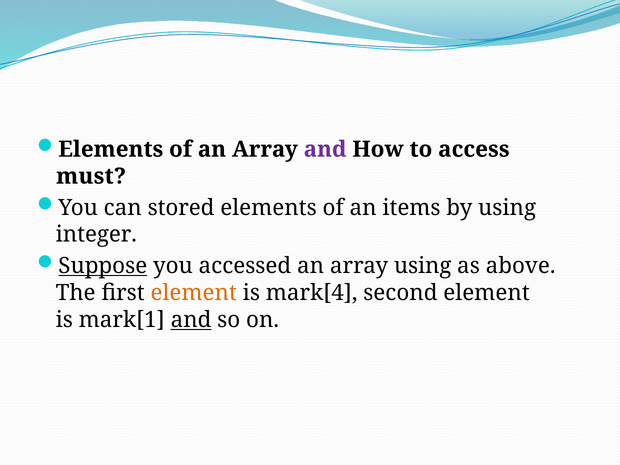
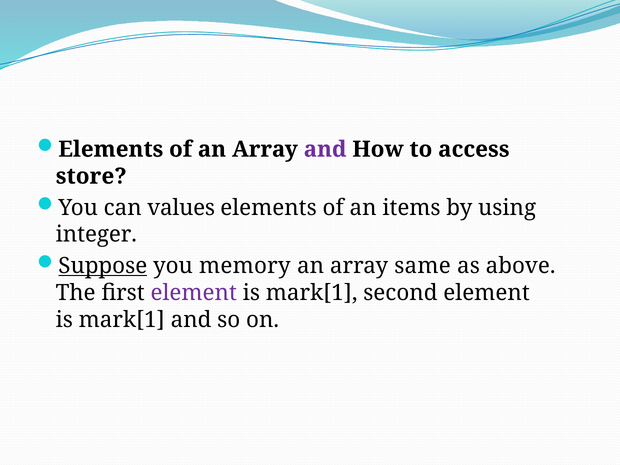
must: must -> store (91, 176)
stored: stored -> values (181, 208)
accessed: accessed -> memory (245, 266)
array using: using -> same (423, 266)
element colour: orange -> purple (194, 293)
mark[4: mark[4 -> mark[1 (312, 293)
and underline: present -> none (191, 320)
